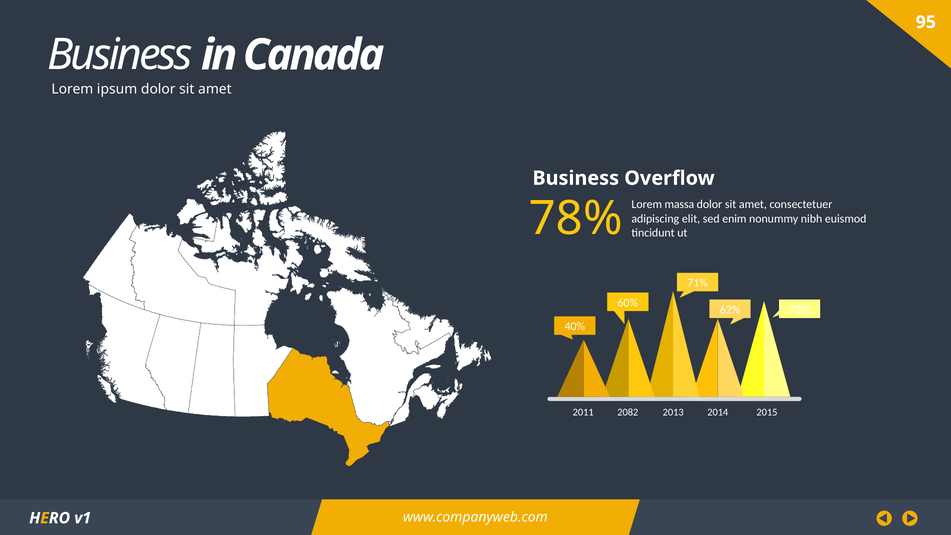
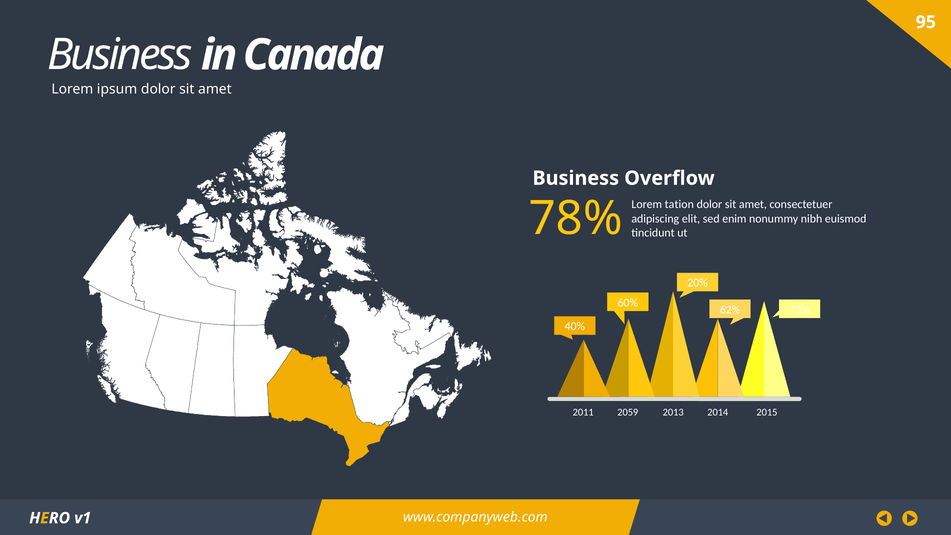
massa: massa -> tation (679, 204)
71%: 71% -> 20% (698, 283)
2082: 2082 -> 2059 (628, 412)
